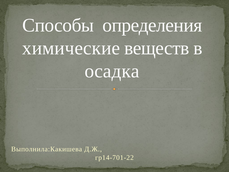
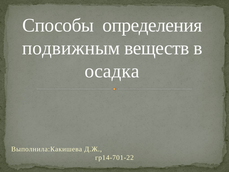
химические: химические -> подвижным (71, 48)
